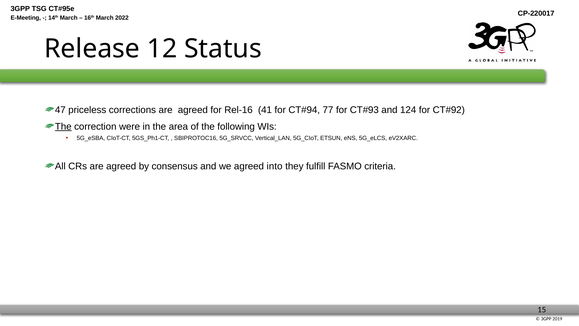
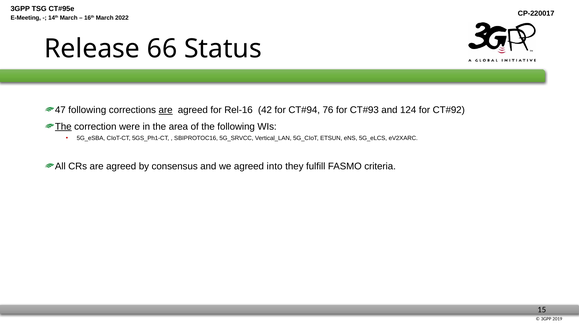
12: 12 -> 66 (162, 49)
47 priceless: priceless -> following (87, 110)
are underline: none -> present (166, 110)
41: 41 -> 42 (265, 110)
77: 77 -> 76 (328, 110)
